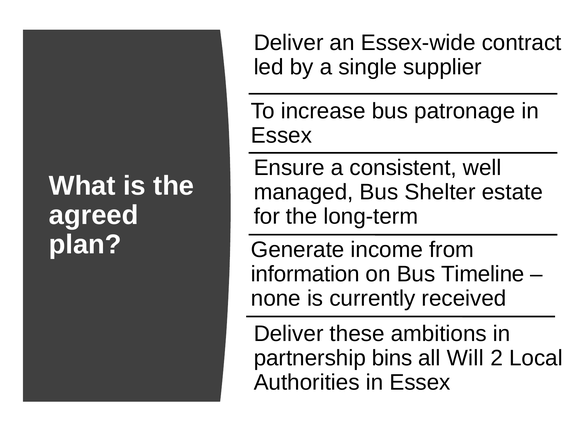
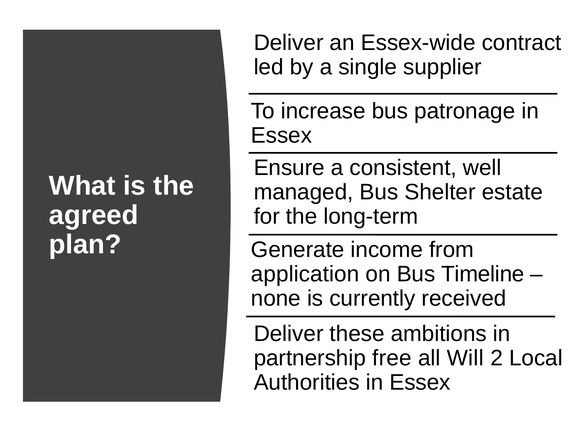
information: information -> application (305, 274)
bins: bins -> free (392, 359)
